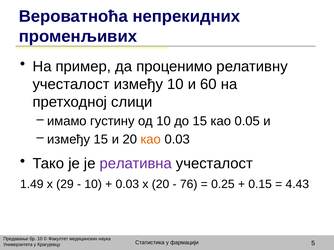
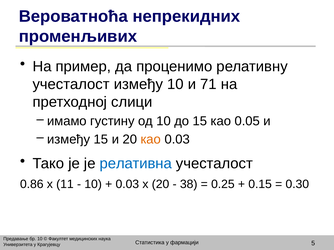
60: 60 -> 71 (208, 84)
релативна colour: purple -> blue (136, 164)
1.49: 1.49 -> 0.86 (32, 185)
29: 29 -> 11 (65, 185)
76: 76 -> 38 (189, 185)
4.43: 4.43 -> 0.30 (297, 185)
